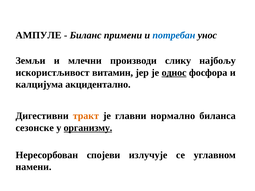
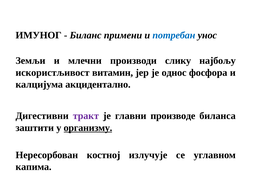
АМПУЛЕ: АМПУЛЕ -> ИМУНОГ (39, 35)
однос underline: present -> none (174, 73)
тракт colour: orange -> purple (86, 116)
нормално: нормално -> производе (173, 116)
сезонске: сезонске -> заштити (35, 128)
спојеви: спојеви -> костној (103, 155)
намени: намени -> капима (34, 167)
